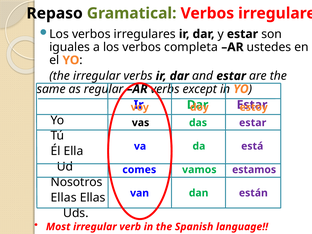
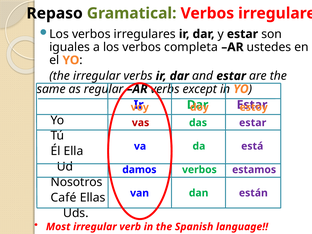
vas colour: black -> red (141, 123)
comes: comes -> damos (139, 170)
vamos: vamos -> verbos (199, 170)
Ellas: Ellas -> Café (64, 198)
